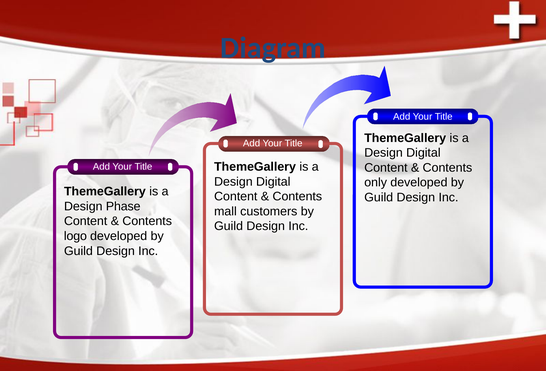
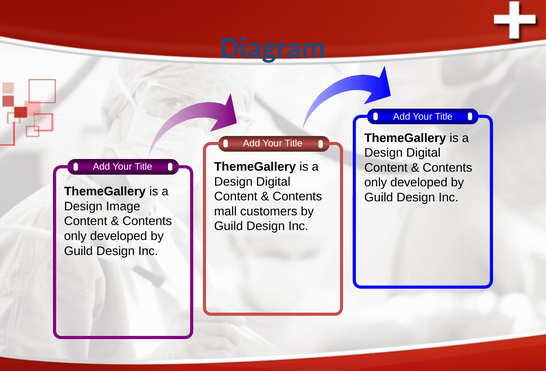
Phase: Phase -> Image (123, 207)
logo: logo -> only (75, 236)
